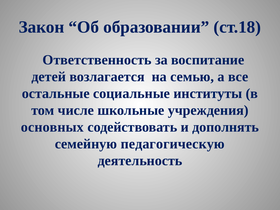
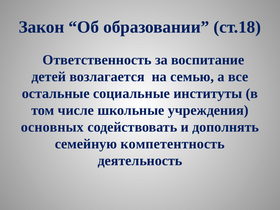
педагогическую: педагогическую -> компетентность (173, 144)
